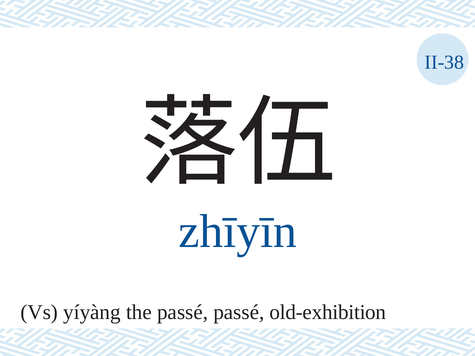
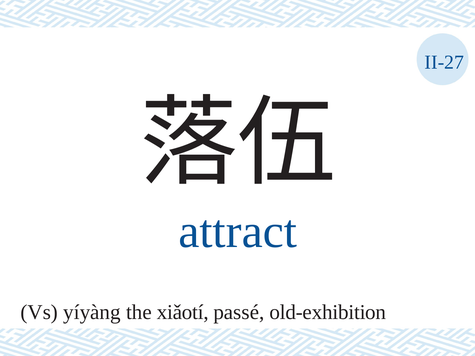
II-38: II-38 -> II-27 (444, 62)
zhīyīn: zhīyīn -> attract (238, 232)
the passé: passé -> xiǎotí (183, 313)
